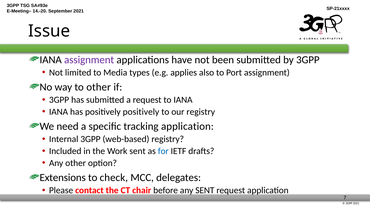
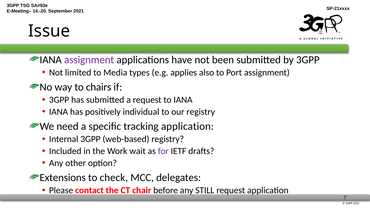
to other: other -> chairs (99, 87)
positively positively: positively -> individual (141, 112)
Work sent: sent -> wait (138, 151)
for colour: blue -> purple (163, 151)
any SENT: SENT -> STILL (205, 190)
